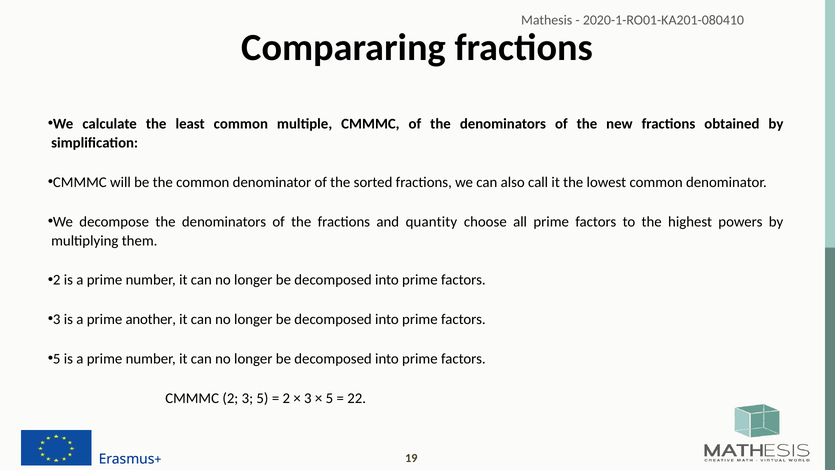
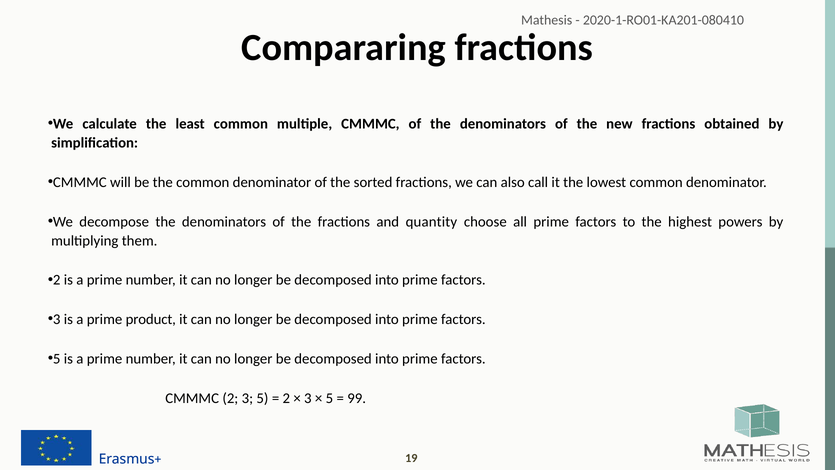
another: another -> product (151, 319)
22: 22 -> 99 (357, 398)
